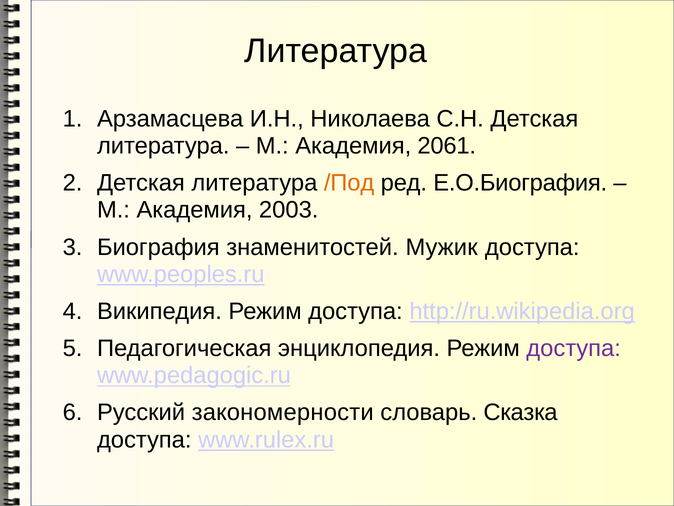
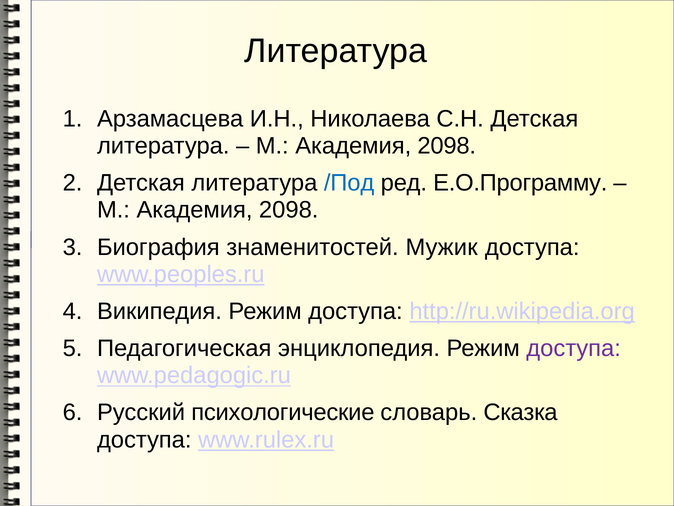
2061: 2061 -> 2098 (447, 146)
/Под colour: orange -> blue (349, 183)
Е.О.Биография: Е.О.Биография -> Е.О.Программу (520, 183)
2003: 2003 -> 2098 (289, 210)
закономерности: закономерности -> психологические (283, 412)
